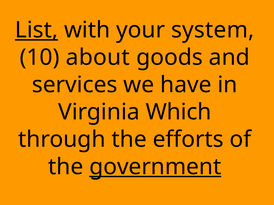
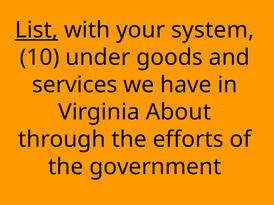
about: about -> under (98, 58)
Which: Which -> About (178, 112)
government underline: present -> none (155, 167)
